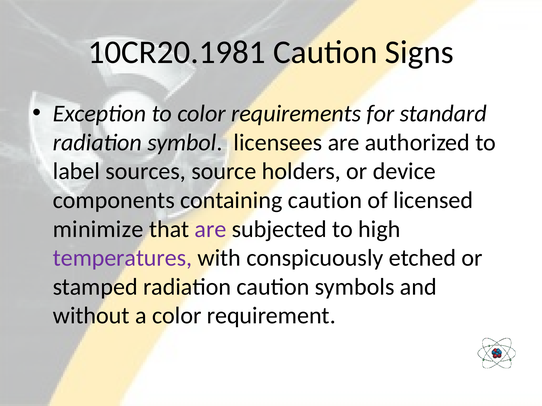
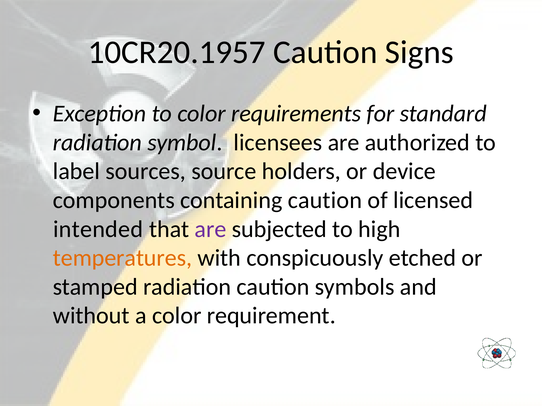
10CR20.1981: 10CR20.1981 -> 10CR20.1957 (177, 52)
minimize: minimize -> intended (98, 229)
temperatures colour: purple -> orange (122, 258)
